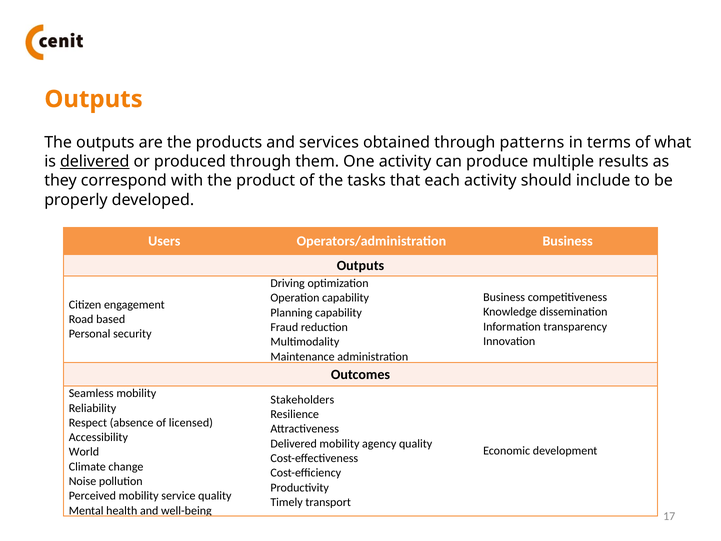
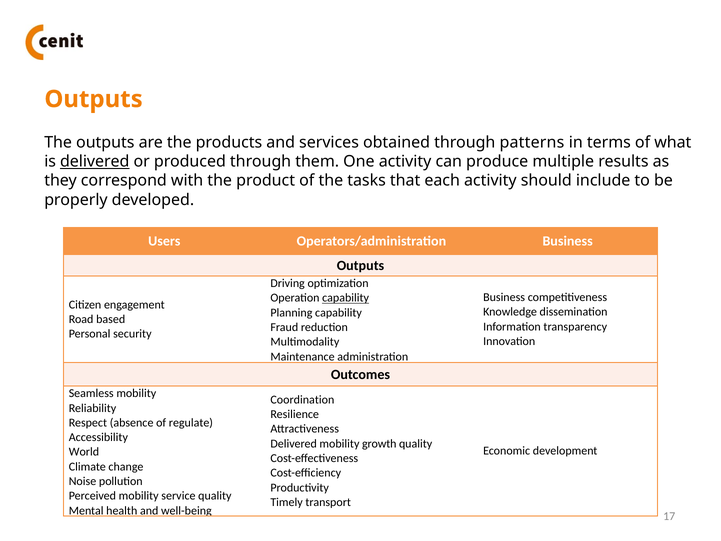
capability underline: none -> present (346, 298)
Stakeholders: Stakeholders -> Coordination (302, 400)
licensed: licensed -> regulate (191, 423)
agency: agency -> growth (379, 443)
